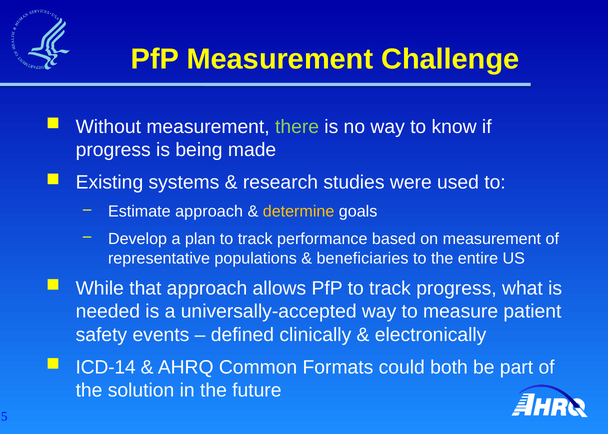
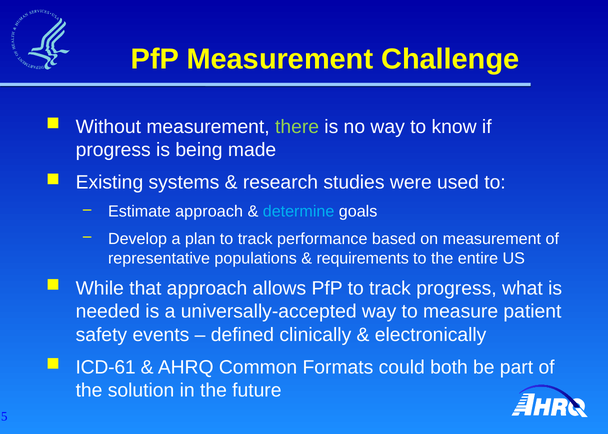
determine colour: yellow -> light blue (299, 212)
beneficiaries: beneficiaries -> requirements (363, 258)
ICD-14: ICD-14 -> ICD-61 (106, 368)
